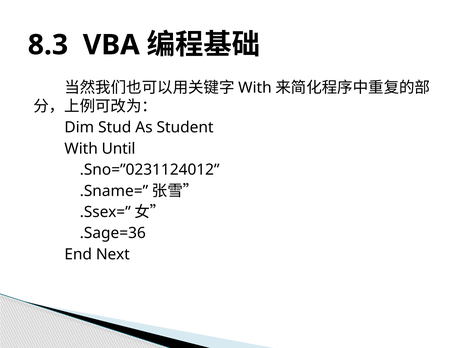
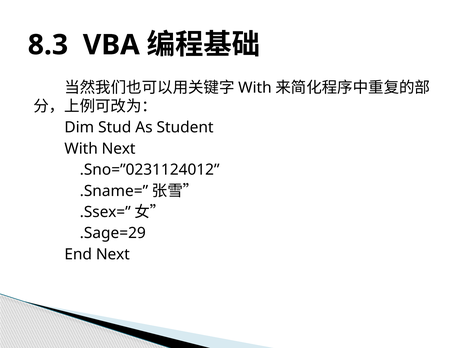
With Until: Until -> Next (119, 149)
.Sage=36: .Sage=36 -> .Sage=29 (113, 233)
